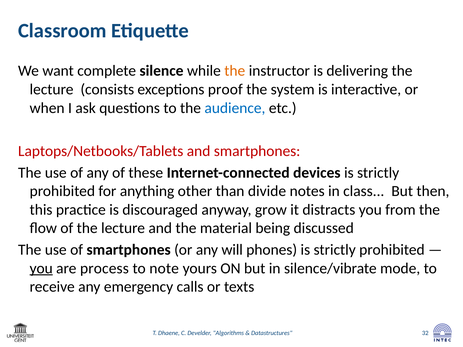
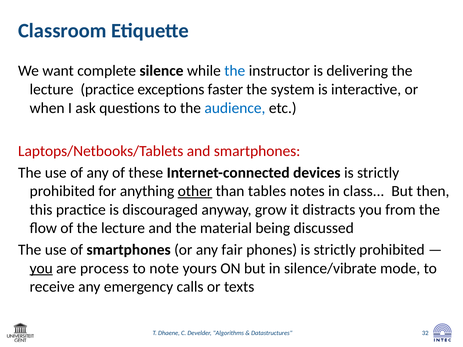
the colour: orange -> blue (235, 71)
lecture consists: consists -> practice (107, 89)
proof: proof -> faster (225, 89)
other underline: none -> present (195, 191)
divide: divide -> tables (267, 191)
will: will -> fair (232, 250)
